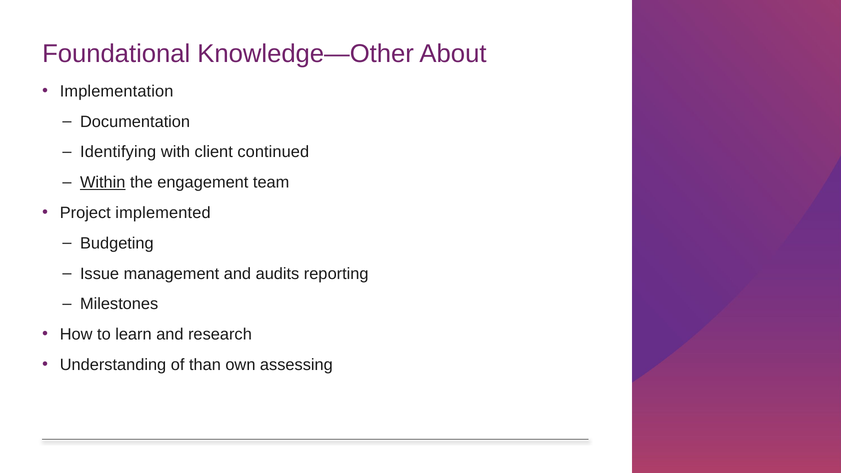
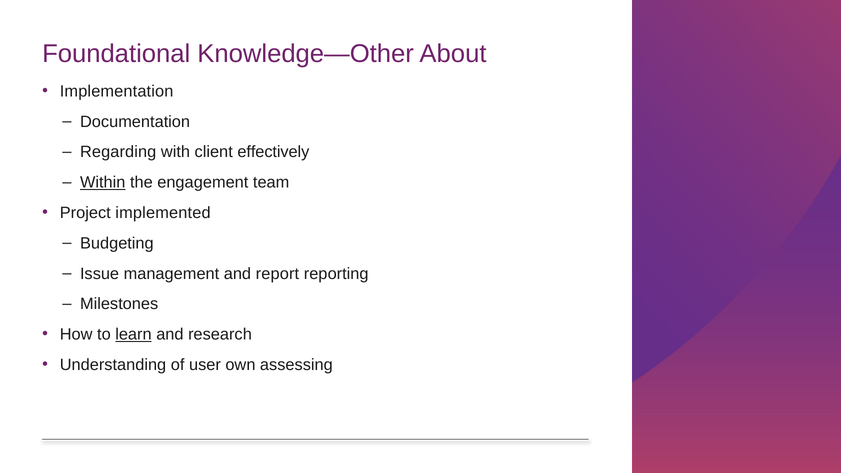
Identifying: Identifying -> Regarding (118, 152)
continued: continued -> effectively (273, 152)
audits: audits -> report (277, 274)
learn underline: none -> present (133, 334)
than: than -> user (205, 365)
